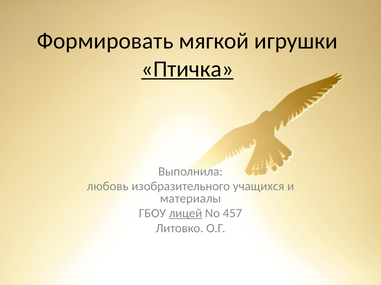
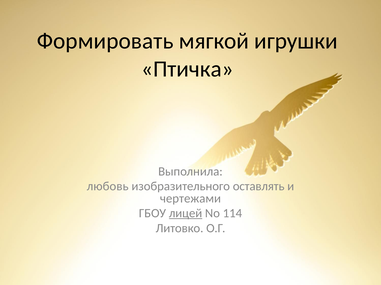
Птичка underline: present -> none (187, 69)
учащихся: учащихся -> оставлять (259, 187)
материалы: материалы -> чертежами (190, 199)
457: 457 -> 114 (232, 214)
